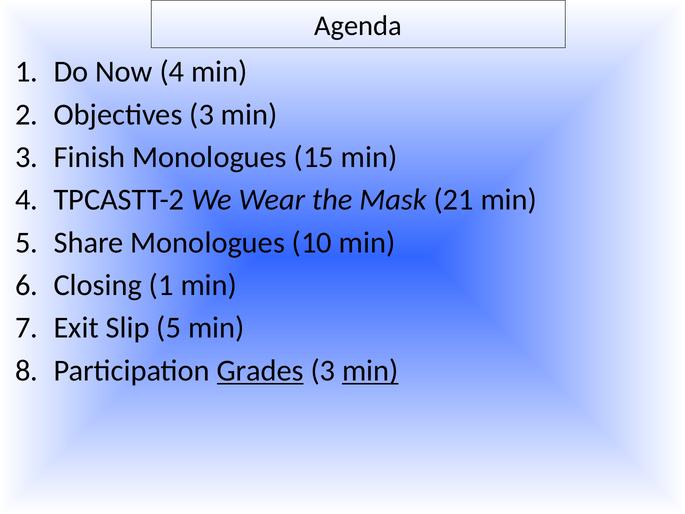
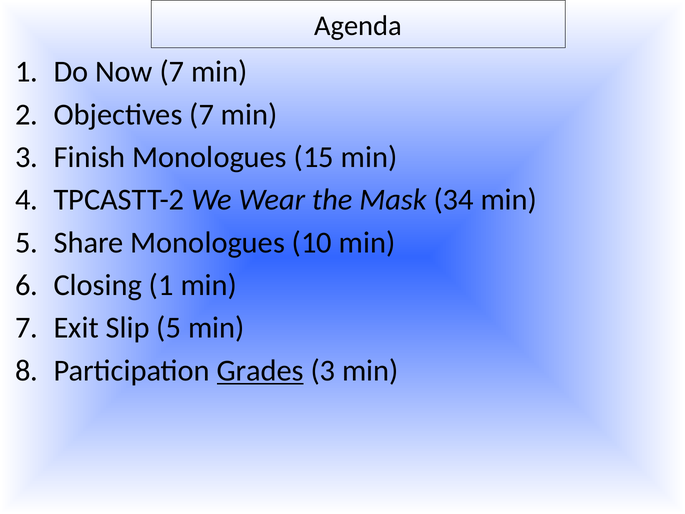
Now 4: 4 -> 7 (172, 72)
Objectives 3: 3 -> 7 (202, 114)
21: 21 -> 34 (454, 200)
min underline: present -> none (370, 370)
